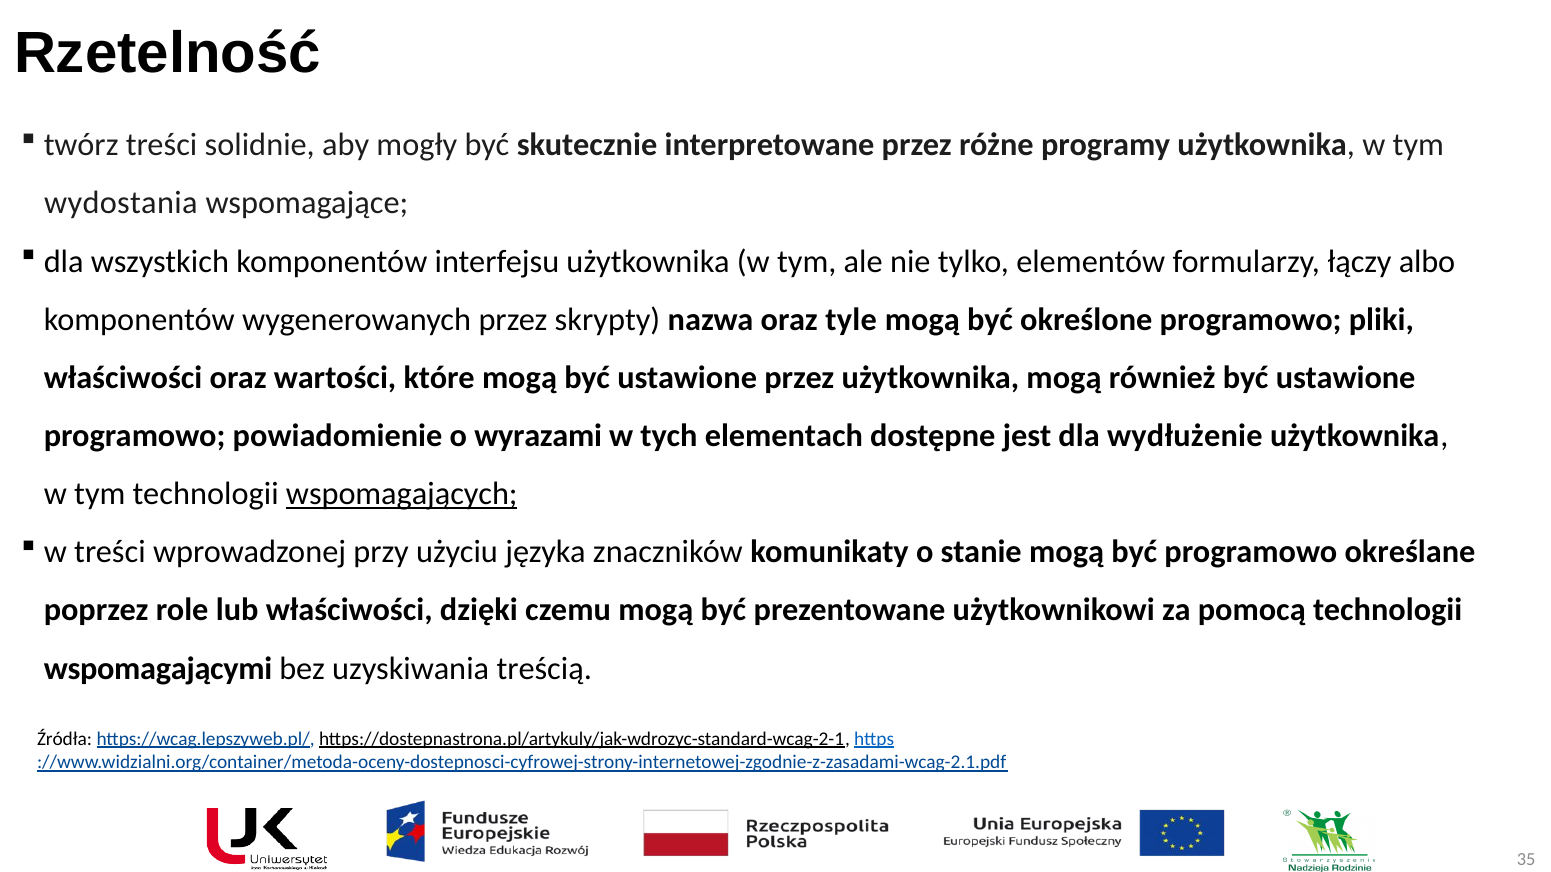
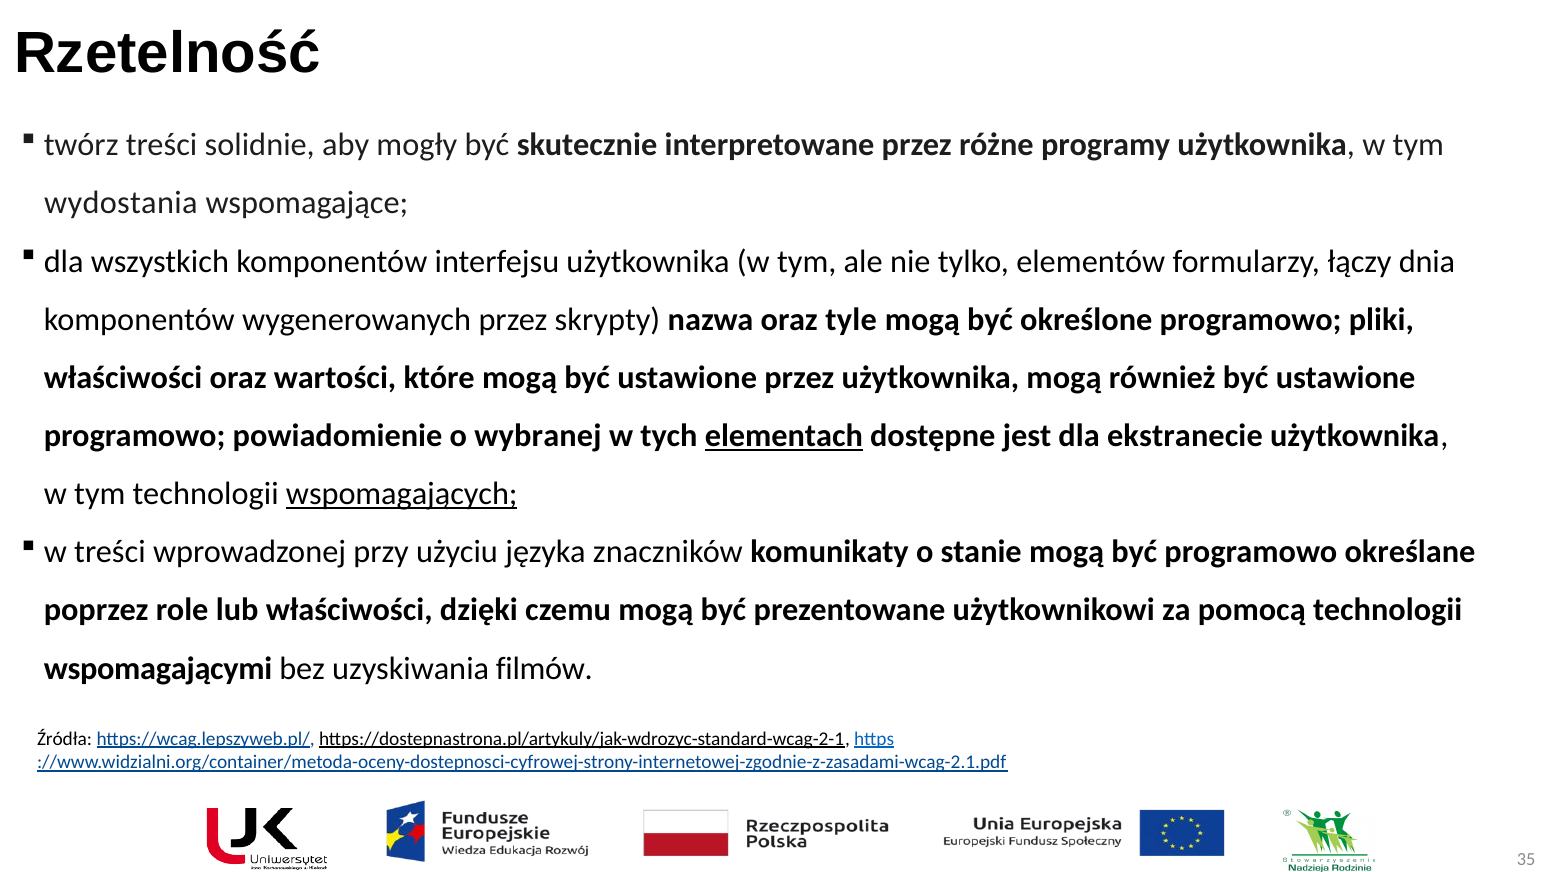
albo: albo -> dnia (1427, 262)
wyrazami: wyrazami -> wybranej (538, 436)
elementach underline: none -> present (784, 436)
wydłużenie: wydłużenie -> ekstranecie (1185, 436)
treścią: treścią -> filmów (544, 669)
